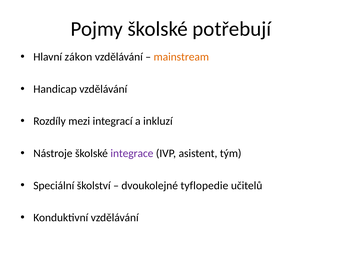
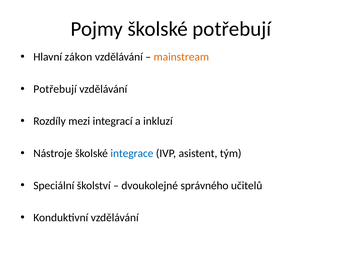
Handicap: Handicap -> Potřebují (55, 89)
integrace colour: purple -> blue (132, 153)
tyflopedie: tyflopedie -> správného (205, 185)
